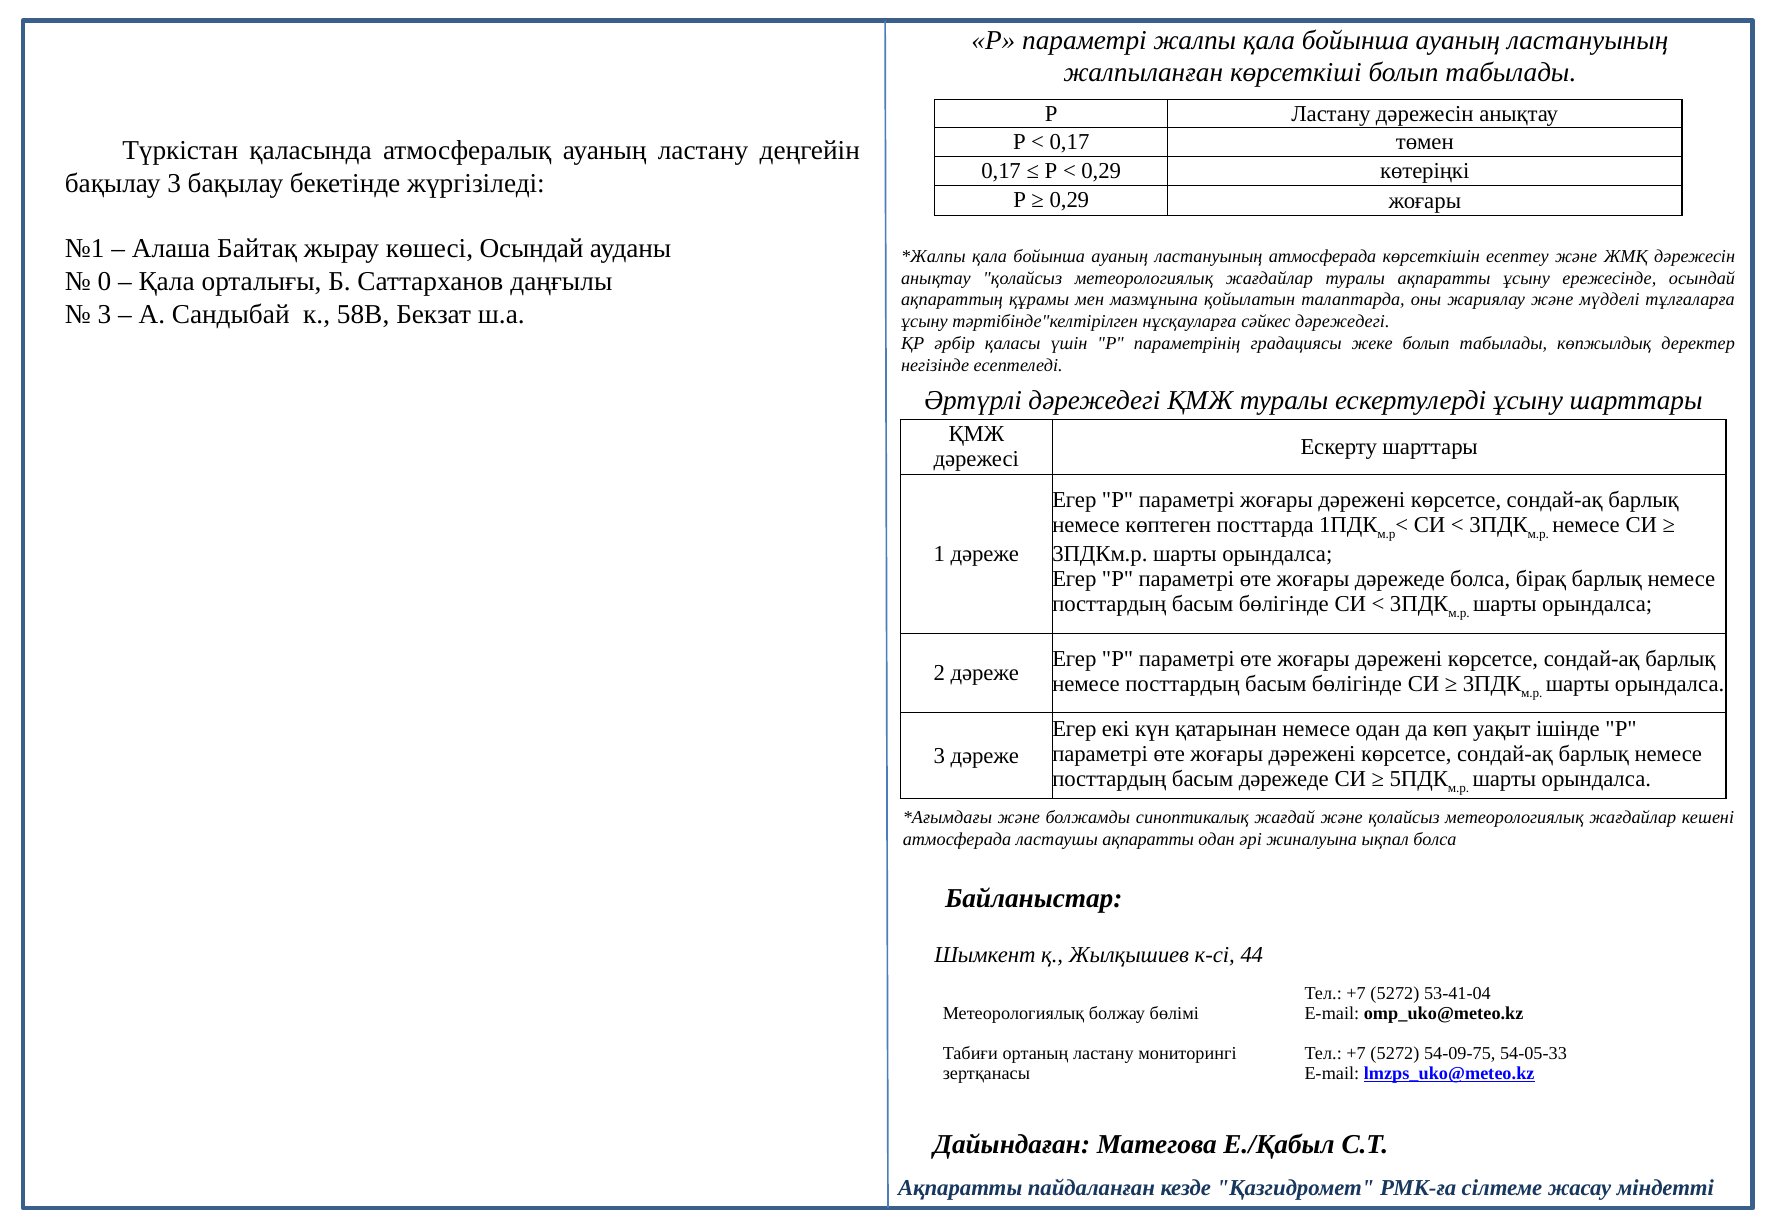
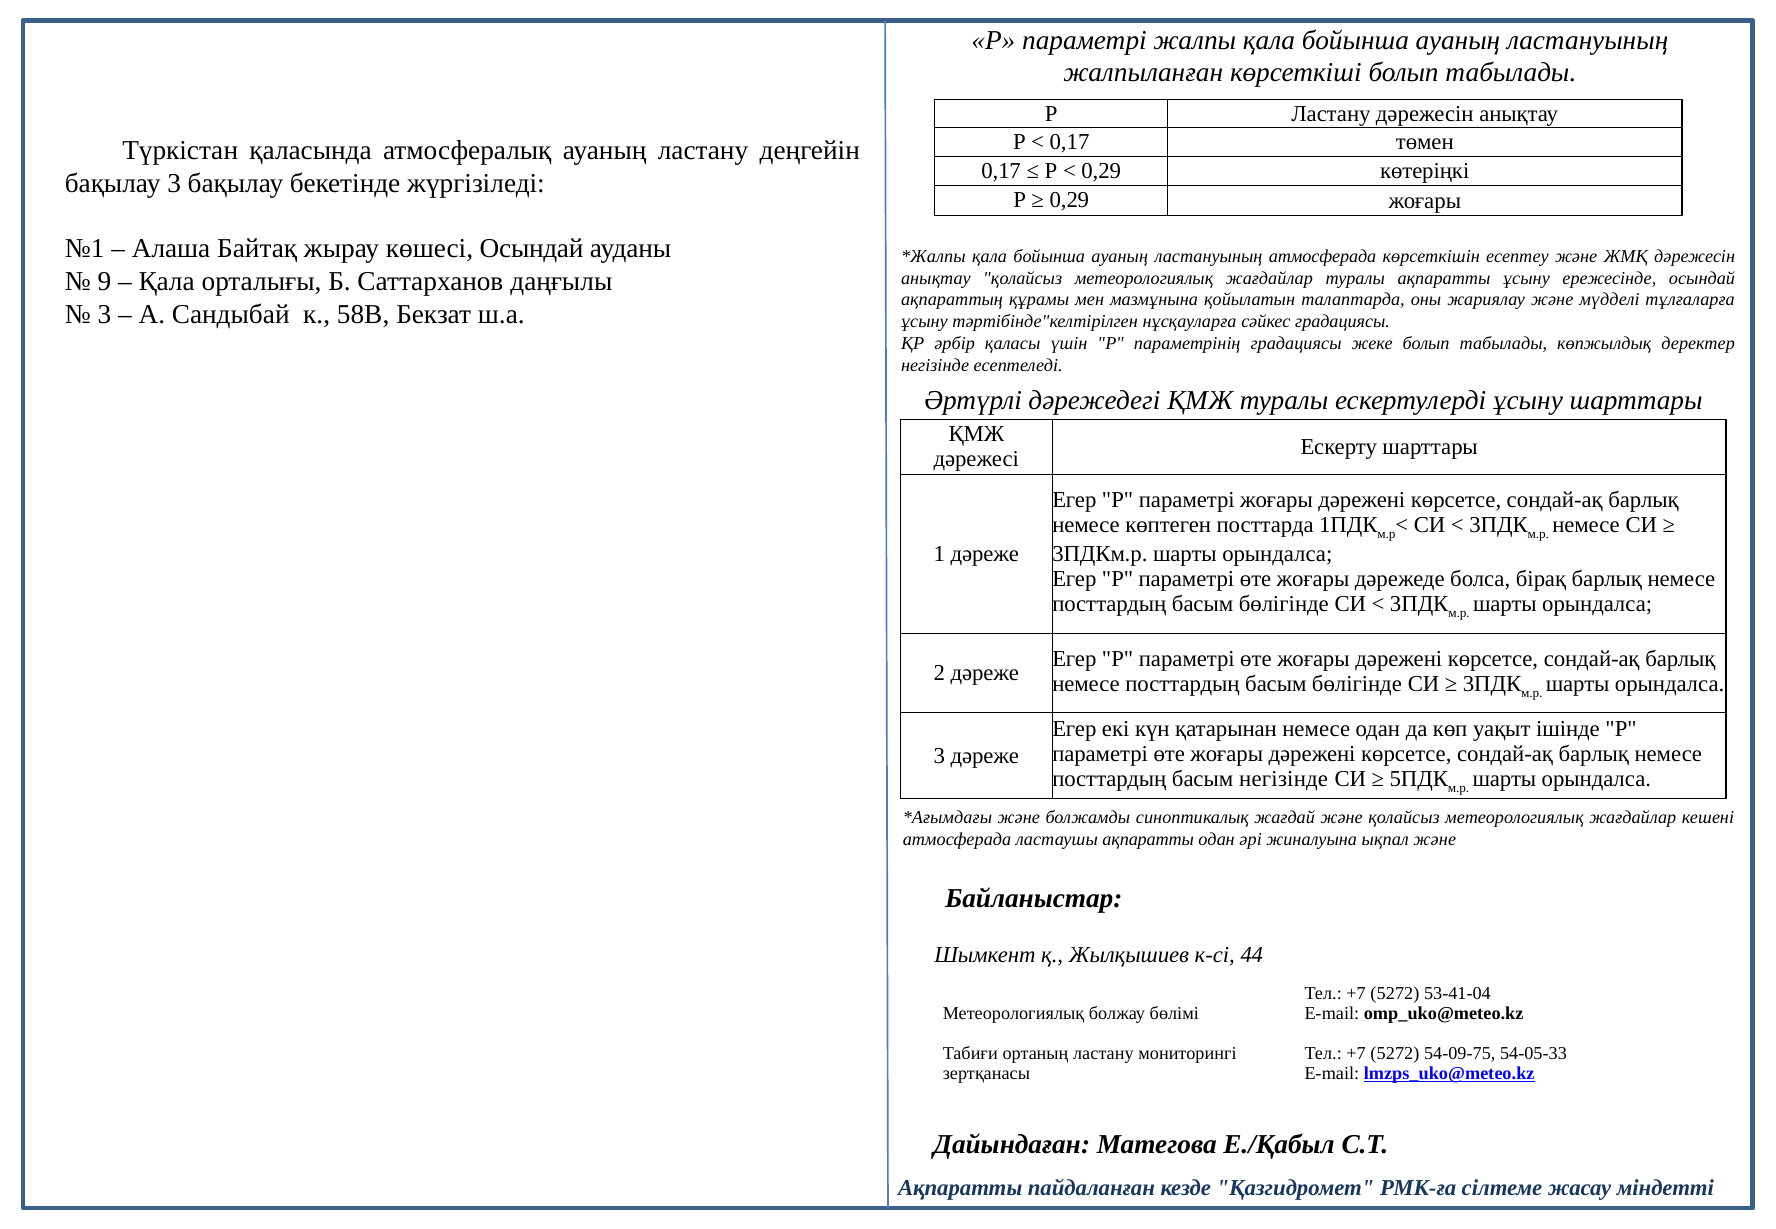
0: 0 -> 9 (105, 282)
сәйкес дәрежедегі: дәрежедегі -> градациясы (1343, 322)
басым дәрежеде: дәрежеде -> негізінде (1284, 779)
ықпал болса: болса -> және (1435, 840)
